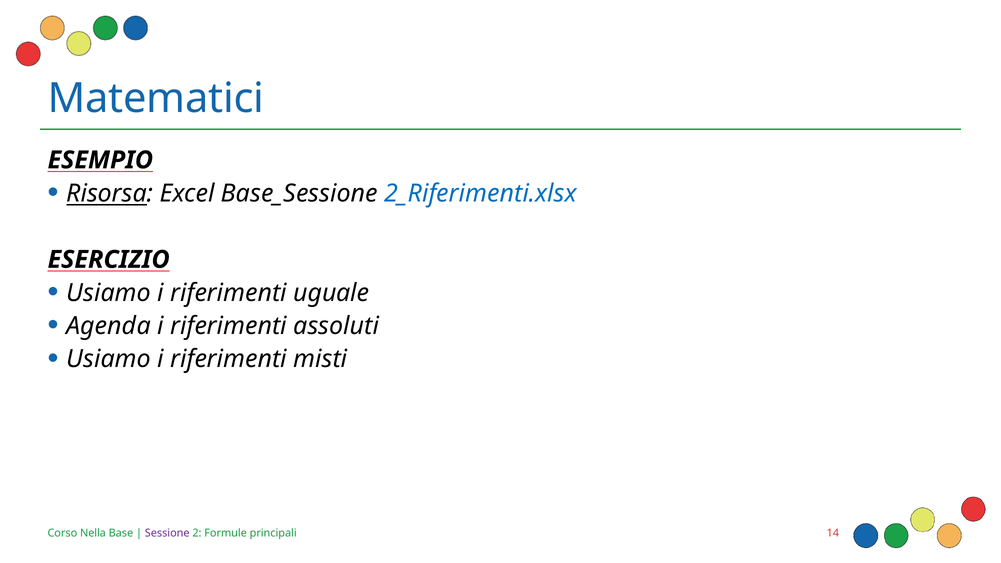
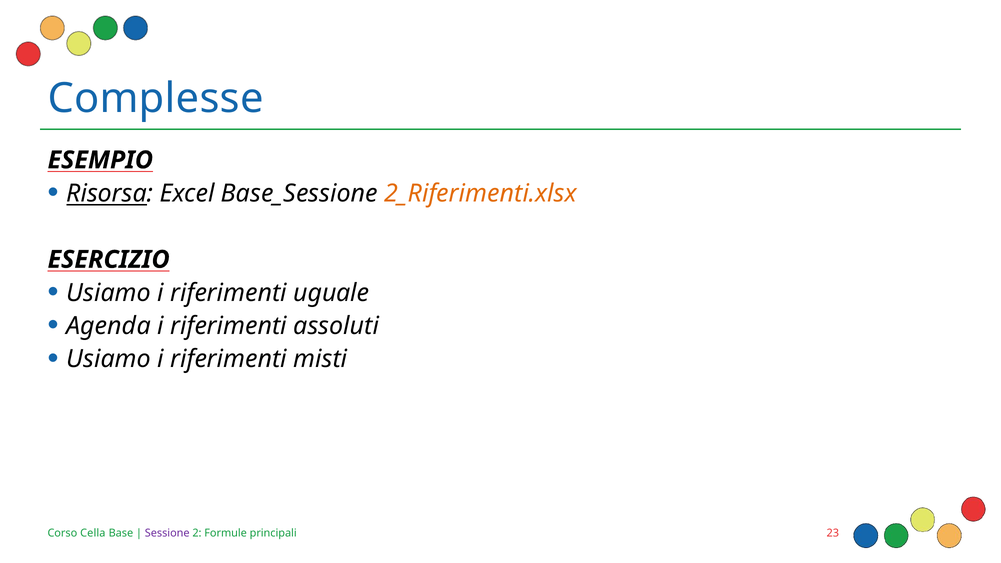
Matematici: Matematici -> Complesse (156, 98)
2_Riferimenti.xlsx colour: blue -> orange (480, 193)
Nella: Nella -> Cella (93, 533)
14: 14 -> 23 (833, 533)
